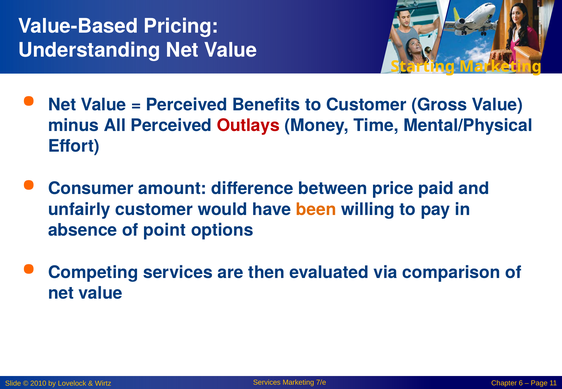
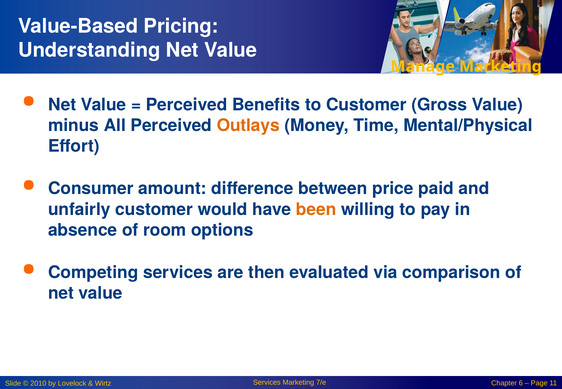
Starting: Starting -> Manage (423, 66)
Outlays colour: red -> orange (248, 126)
point: point -> room (165, 230)
